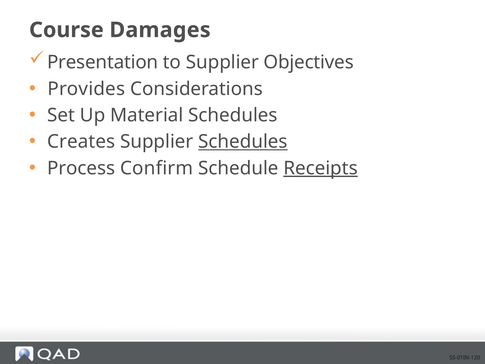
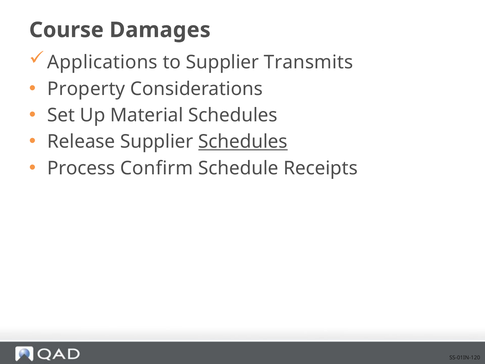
Presentation: Presentation -> Applications (102, 62)
Objectives: Objectives -> Transmits (309, 62)
Provides: Provides -> Property (86, 89)
Creates: Creates -> Release (81, 142)
Receipts underline: present -> none (321, 168)
